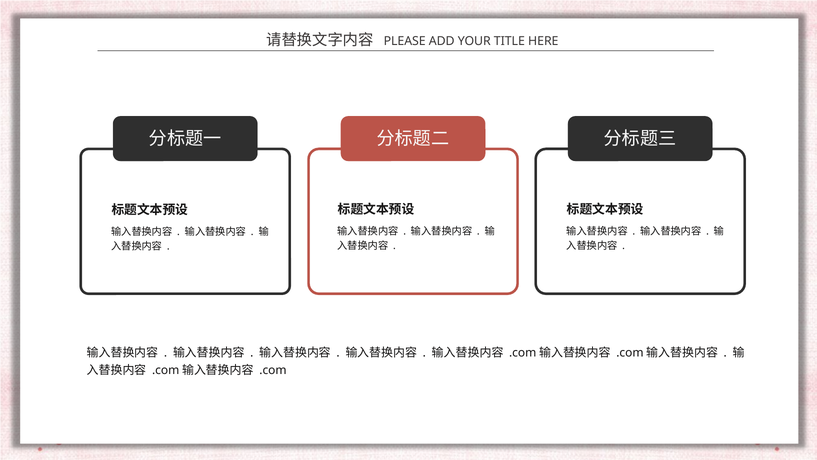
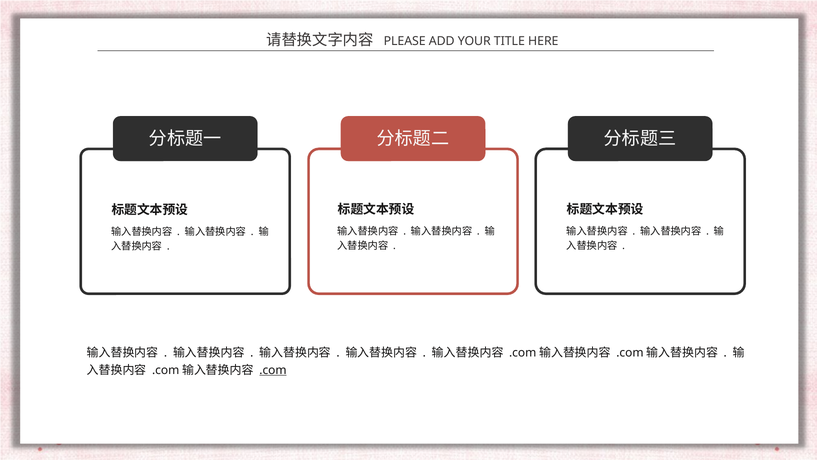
.com underline: none -> present (273, 370)
